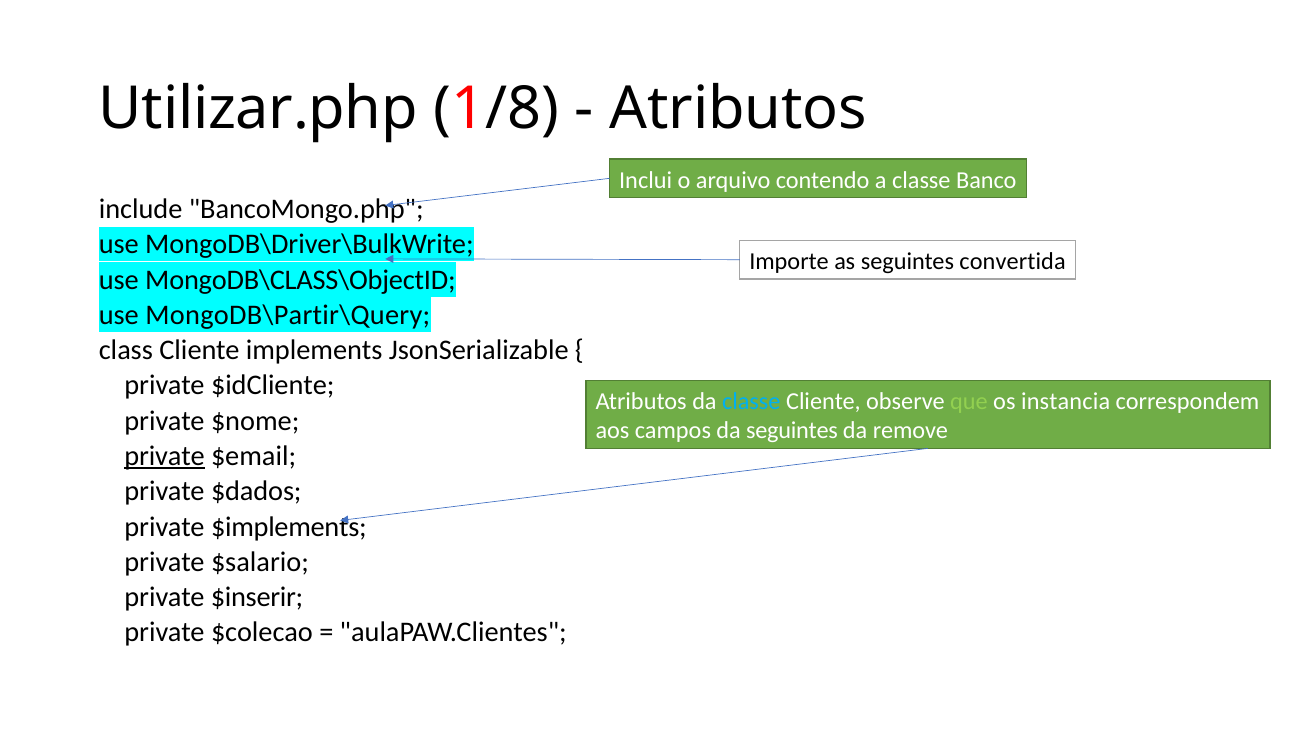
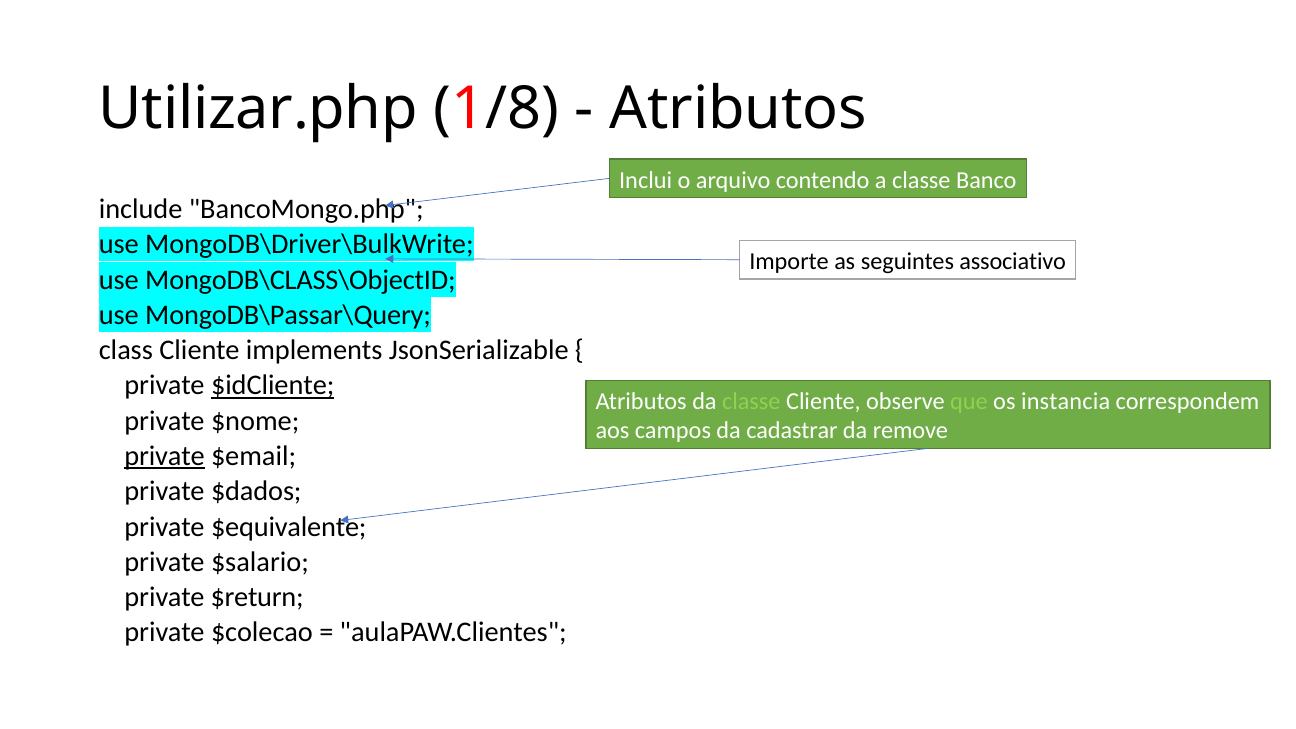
convertida: convertida -> associativo (1013, 261)
MongoDB\Partir\Query: MongoDB\Partir\Query -> MongoDB\Passar\Query (288, 315)
$idCliente underline: none -> present (273, 386)
classe colour: light blue -> light green (751, 402)
da seguintes: seguintes -> cadastrar (792, 431)
$implements: $implements -> $equivalente (289, 527)
$inserir: $inserir -> $return (257, 597)
